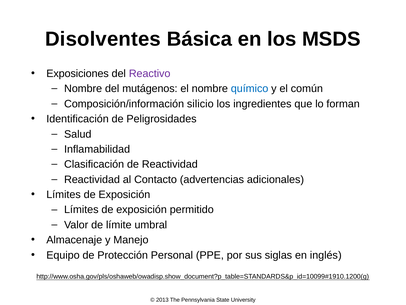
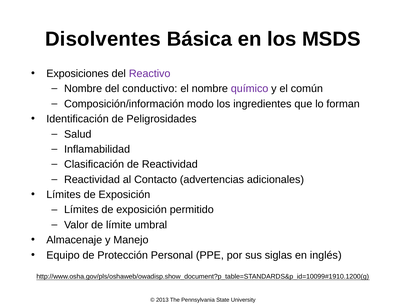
mutágenos: mutágenos -> conductivo (150, 89)
químico colour: blue -> purple (250, 89)
silicio: silicio -> modo (200, 104)
